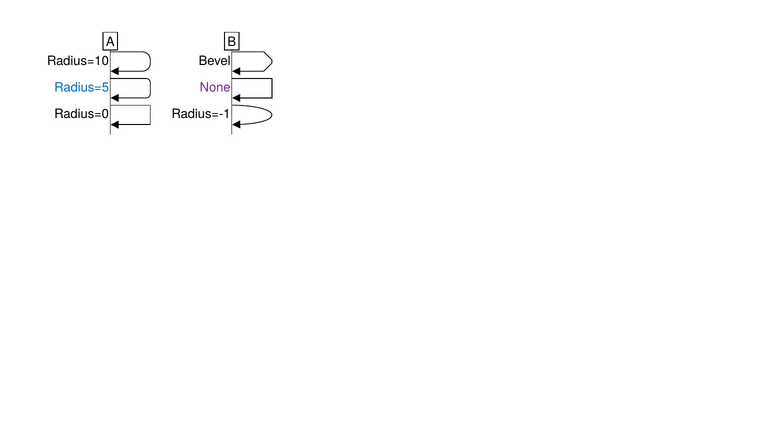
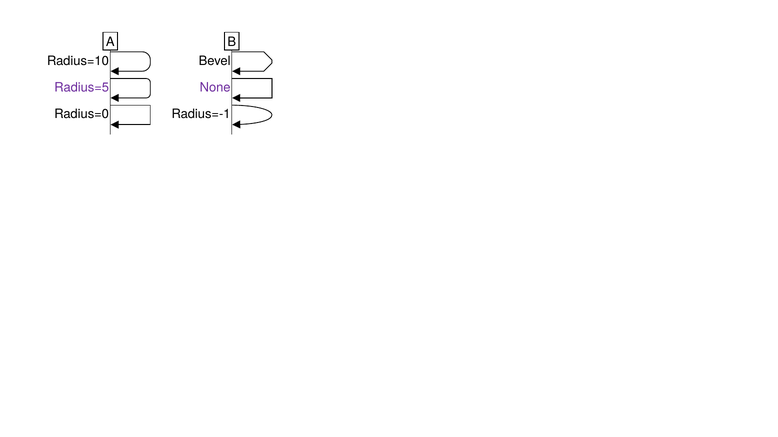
Radius=5 colour: blue -> purple (82, 88)
